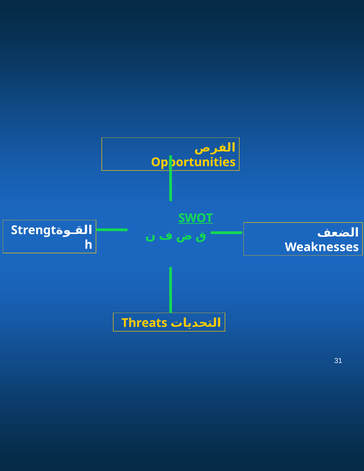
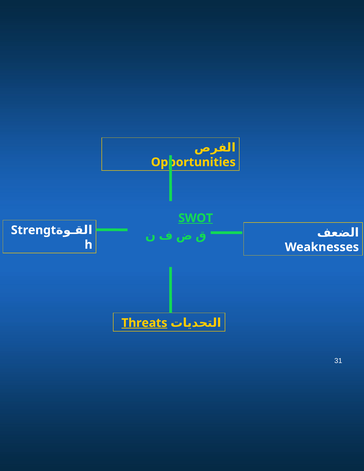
Threats underline: none -> present (144, 323)
